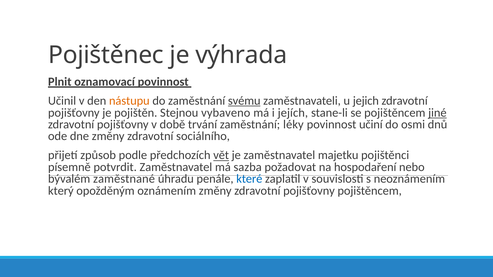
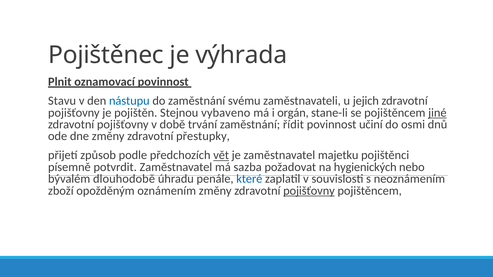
Učinil: Učinil -> Stavu (62, 101)
nástupu colour: orange -> blue (129, 101)
svému underline: present -> none (244, 101)
jejích: jejích -> orgán (293, 113)
léky: léky -> řídit (293, 125)
sociálního: sociálního -> přestupky (203, 136)
hospodaření: hospodaření -> hygienických (365, 167)
zaměstnané: zaměstnané -> dlouhodobě (124, 179)
který: který -> zboží (61, 191)
pojišťovny underline: none -> present (309, 191)
